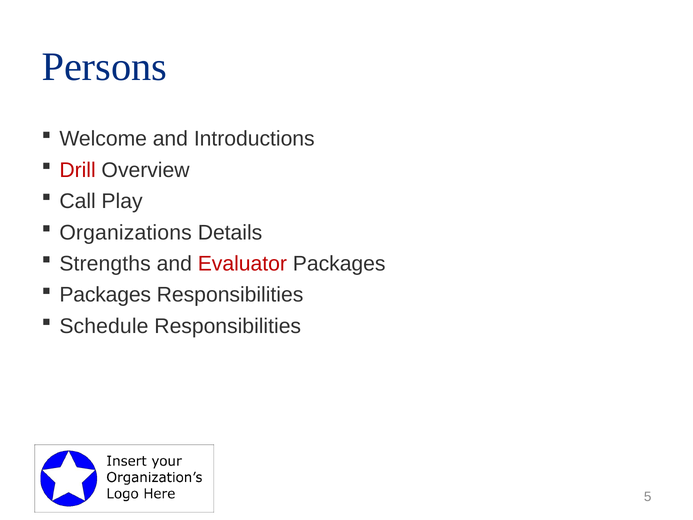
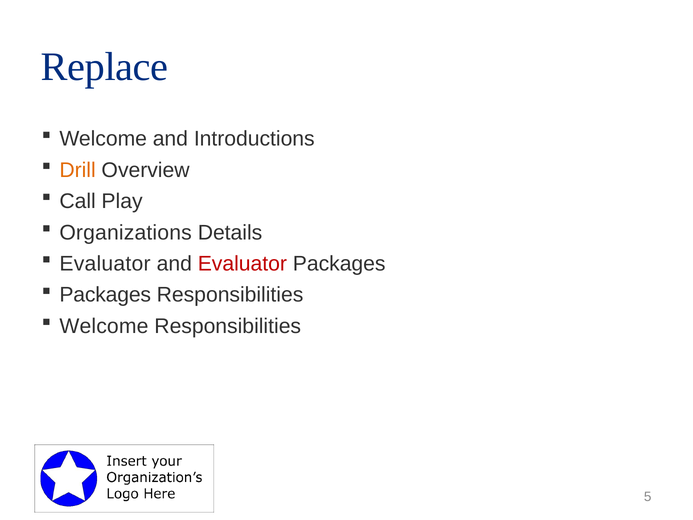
Persons: Persons -> Replace (105, 67)
Drill colour: red -> orange (78, 170)
Strengths: Strengths -> Evaluator (105, 264)
Schedule: Schedule -> Welcome (104, 326)
